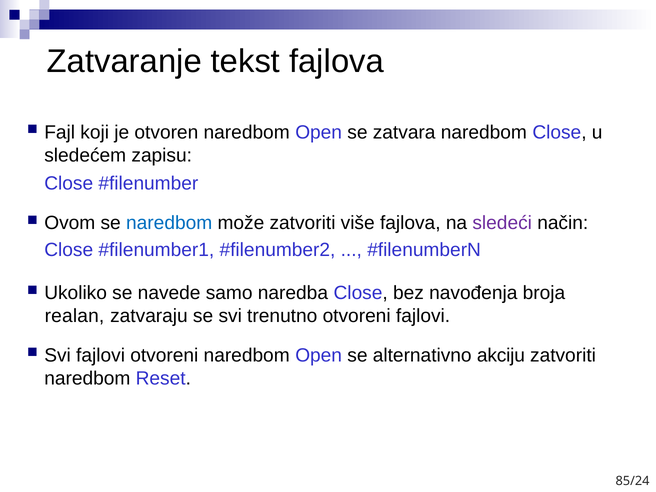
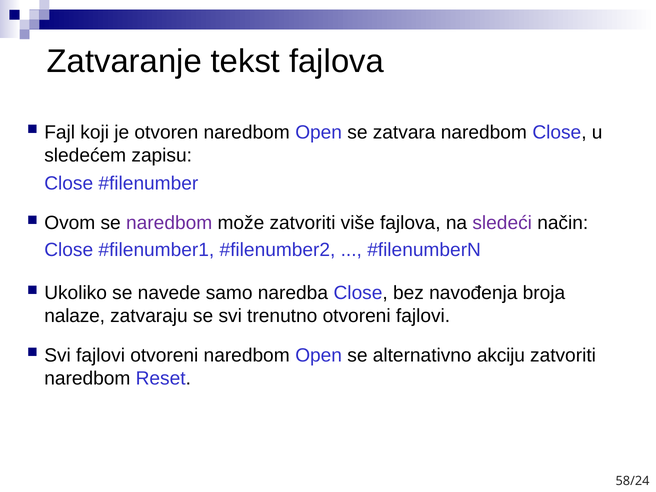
naredbom colour: blue -> purple (169, 223)
realan: realan -> nalaze (75, 316)
85/24: 85/24 -> 58/24 (633, 481)
